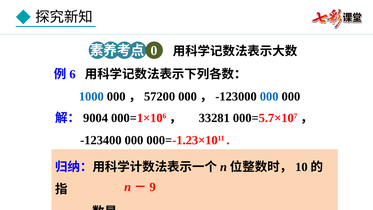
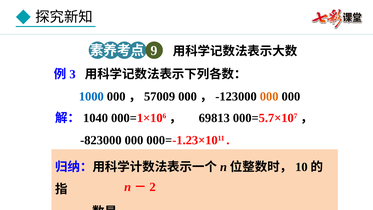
0: 0 -> 9 (154, 51)
6: 6 -> 3 (73, 74)
57200: 57200 -> 57009 (160, 97)
000 colour: blue -> orange (269, 97)
9004: 9004 -> 1040 (96, 118)
33281: 33281 -> 69813 (214, 118)
-123400: -123400 -> -823000 (101, 140)
9: 9 -> 2 (153, 187)
